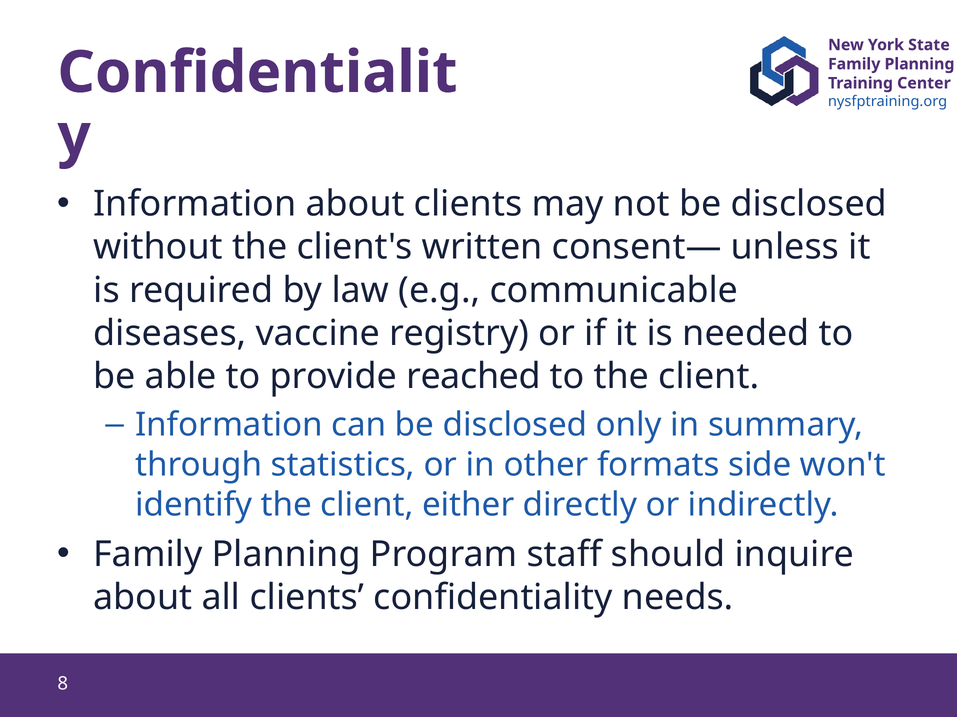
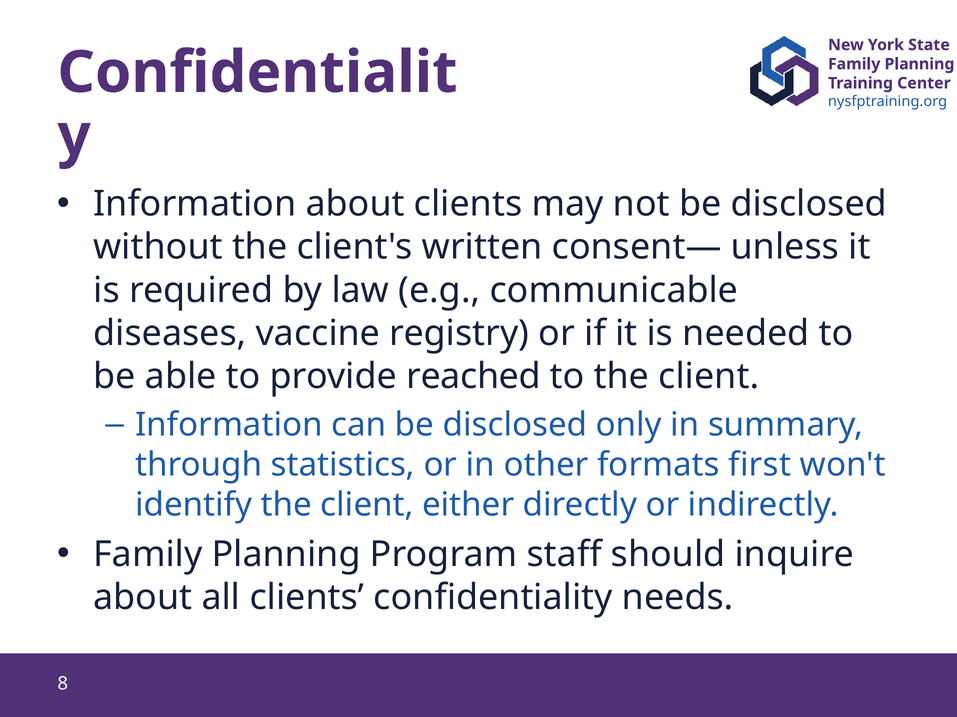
side: side -> first (760, 465)
